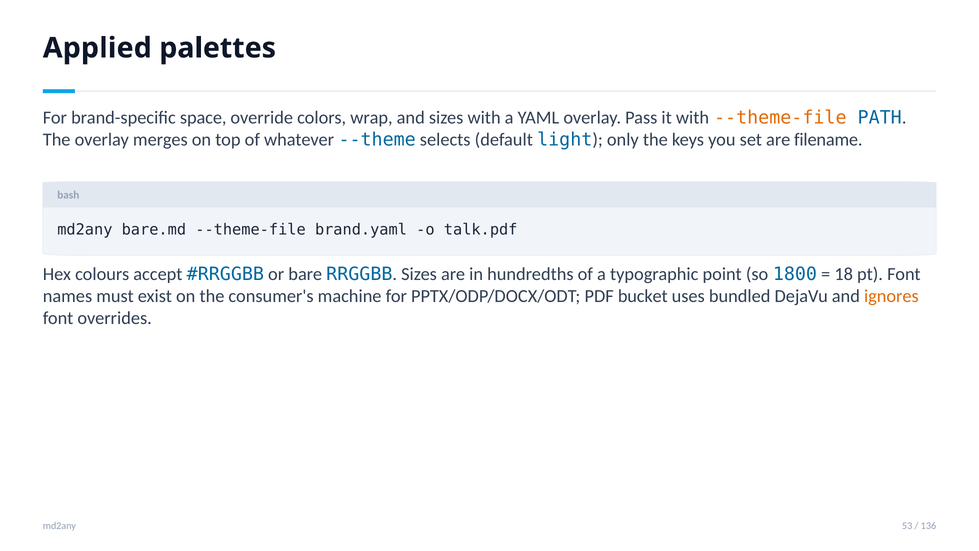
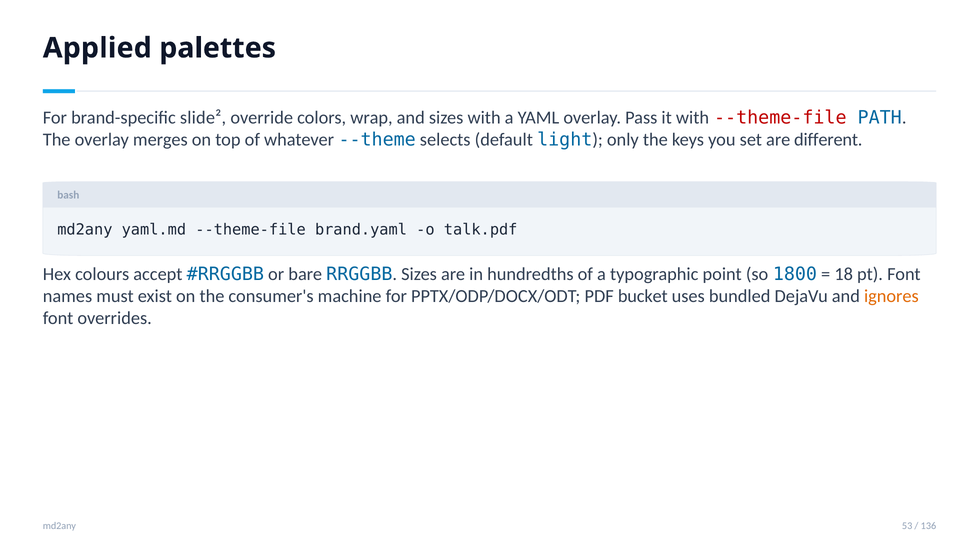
space: space -> slide² (203, 117)
--theme-file colour: orange -> red (780, 117)
filename: filename -> different (828, 140)
bare.md: bare.md -> yaml.md (154, 230)
